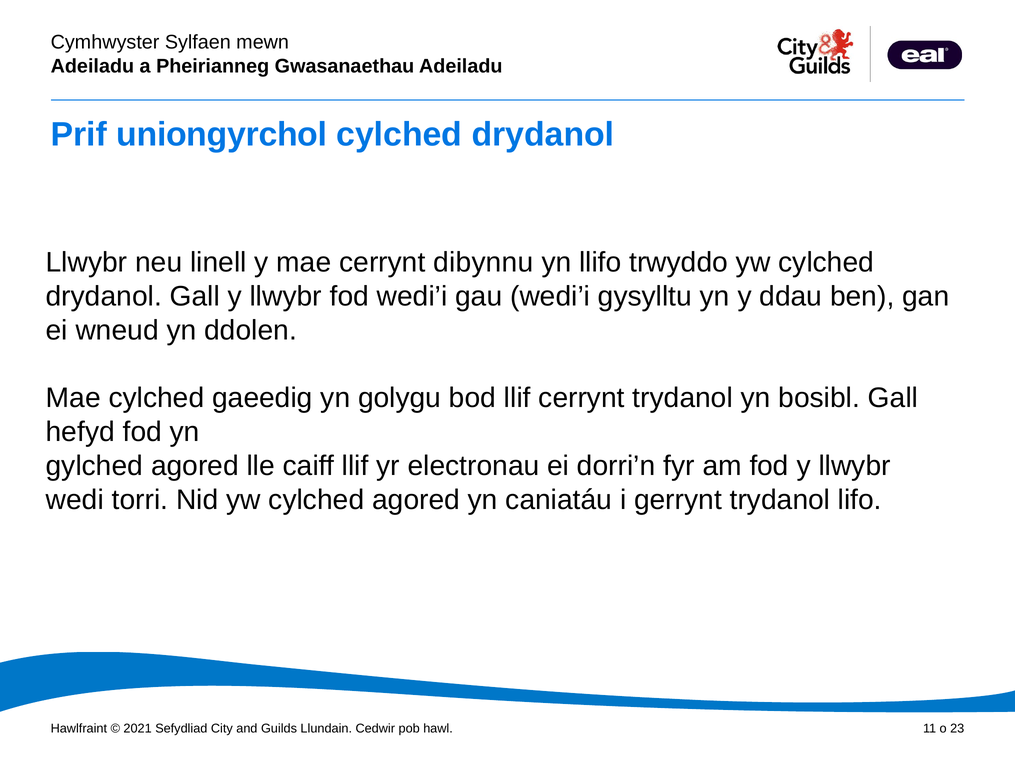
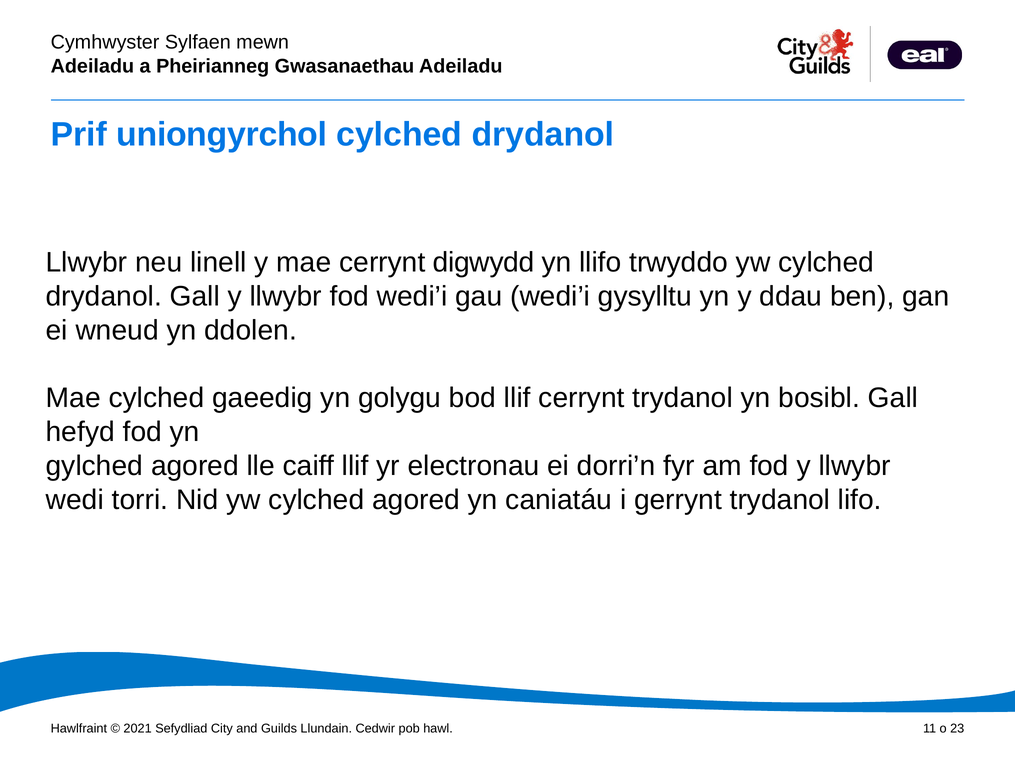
dibynnu: dibynnu -> digwydd (484, 262)
